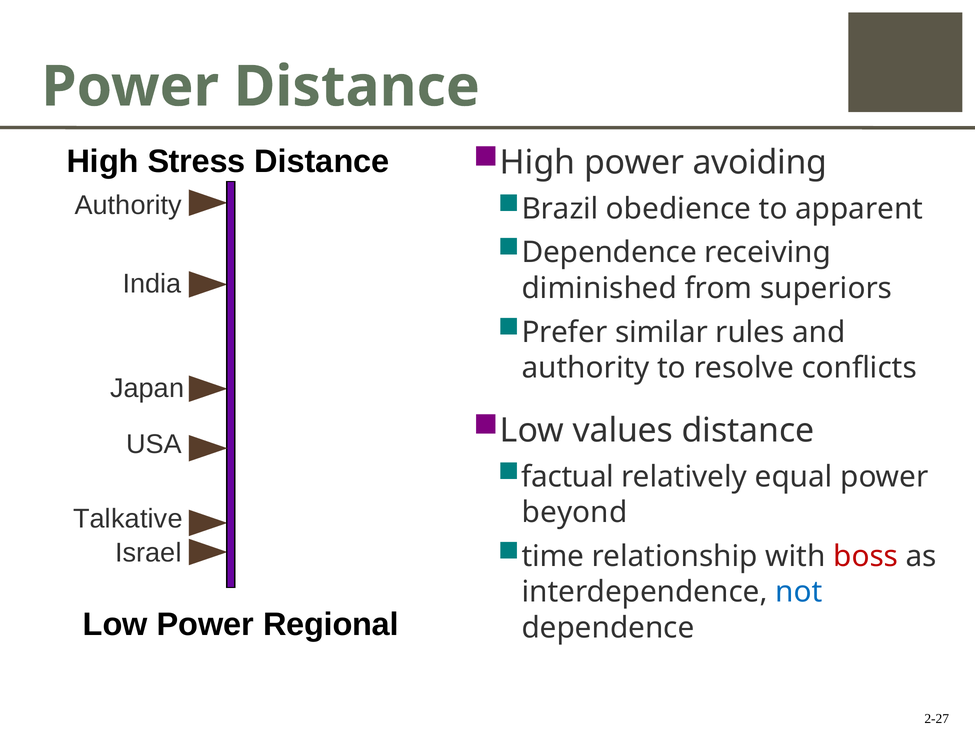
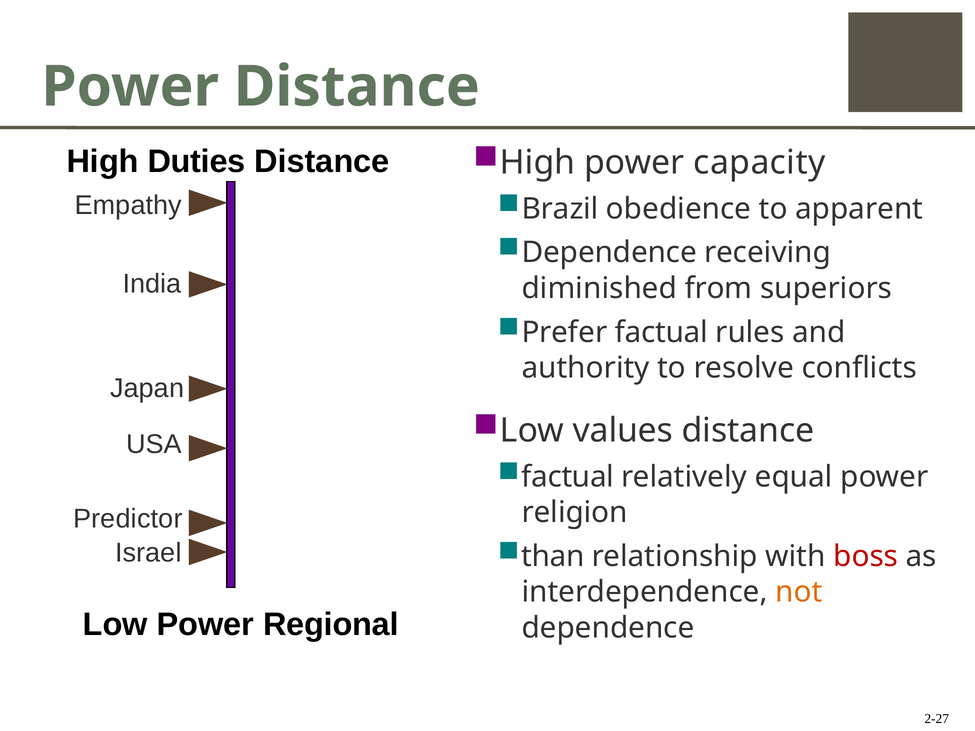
avoiding: avoiding -> capacity (759, 163)
Stress: Stress -> Duties (196, 162)
Authority: Authority -> Empathy (128, 205)
Prefer similar: similar -> factual (661, 332)
beyond: beyond -> religion (575, 513)
Talkative: Talkative -> Predictor (128, 519)
time: time -> than (553, 557)
not colour: blue -> orange (799, 592)
